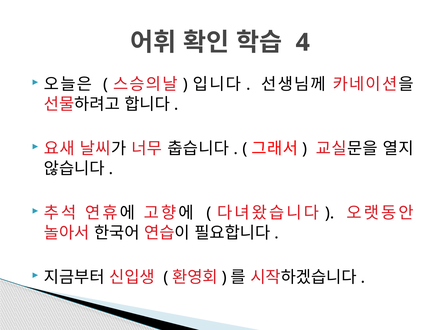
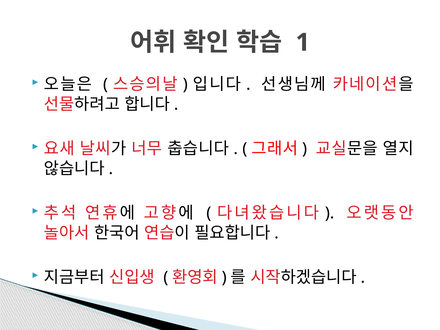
4: 4 -> 1 (303, 42)
